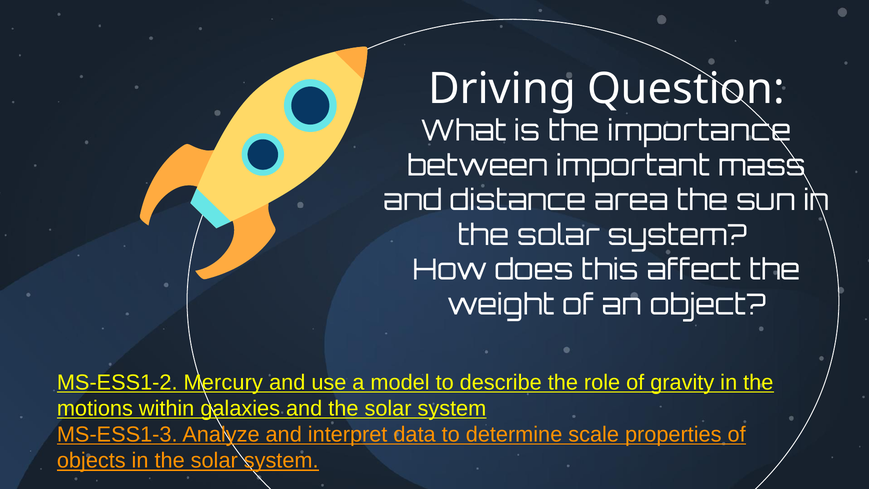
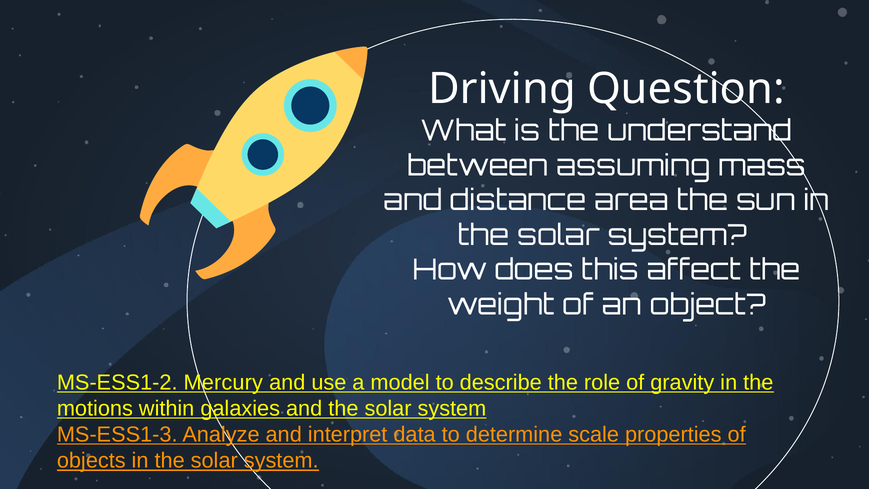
importance: importance -> understand (700, 131)
important: important -> assuming (633, 166)
